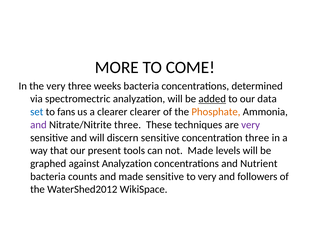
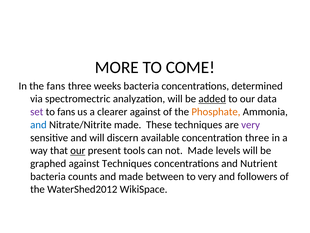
the very: very -> fans (56, 86)
set colour: blue -> purple (37, 112)
clearer clearer: clearer -> against (145, 112)
and colour: purple -> blue (38, 124)
Nitrate/Nitrite three: three -> made (128, 124)
discern sensitive: sensitive -> available (160, 137)
our underline: none -> present (78, 150)
against Analyzation: Analyzation -> Techniques (127, 163)
made sensitive: sensitive -> between (165, 176)
